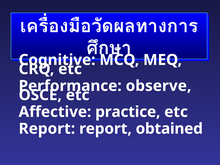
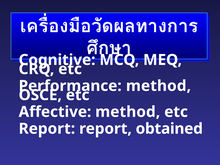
observe: observe -> method (158, 86)
Affective practice: practice -> method (128, 112)
